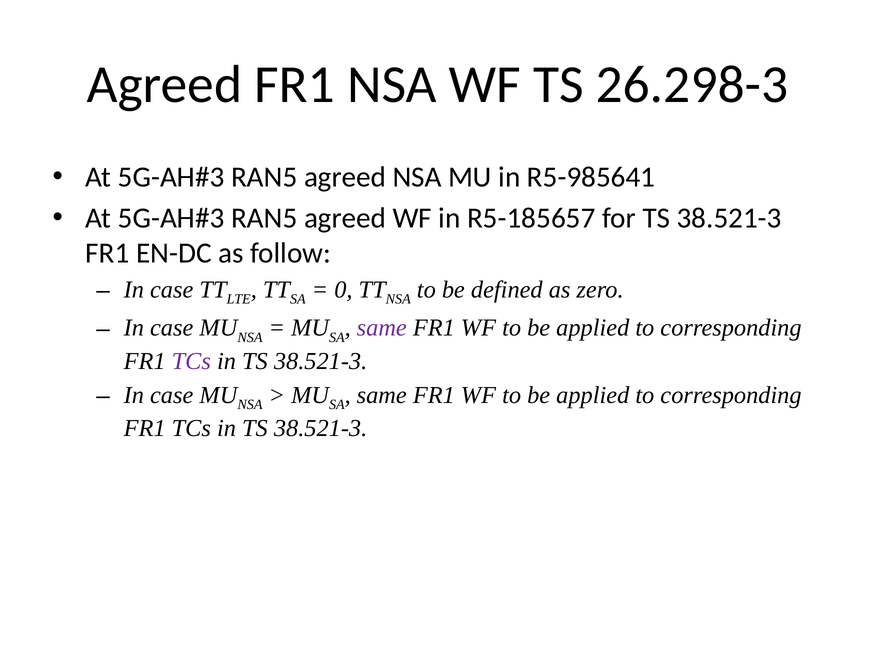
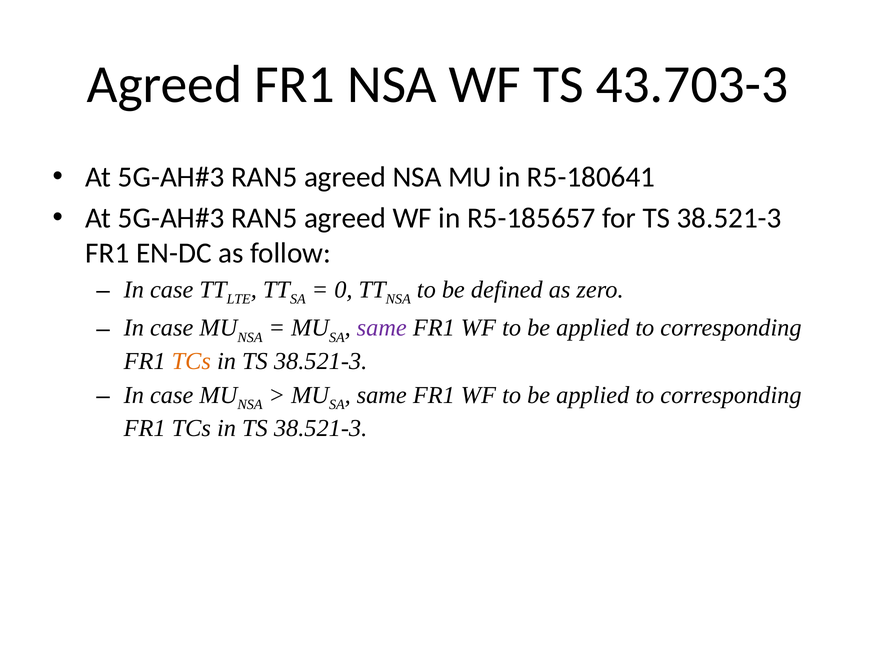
26.298-3: 26.298-3 -> 43.703-3 (692, 85)
R5-985641: R5-985641 -> R5-180641 (591, 177)
TCs colour: purple -> orange (191, 361)
